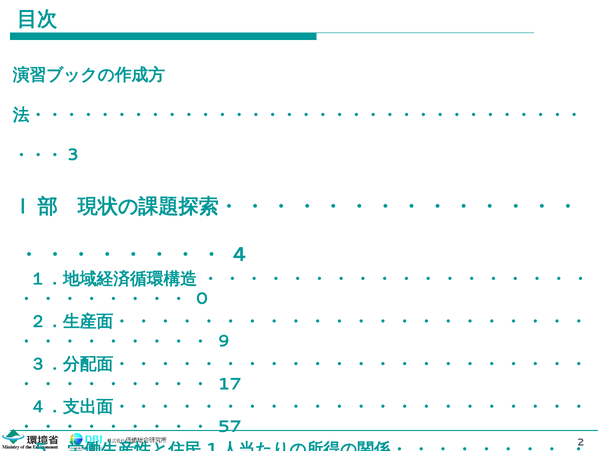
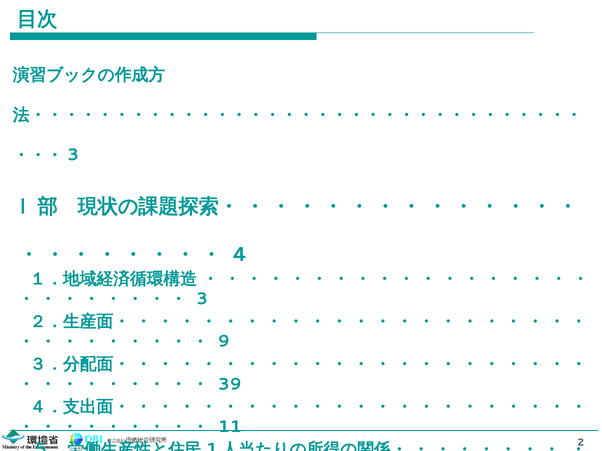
0: 0 -> 3 (202, 299)
17: 17 -> 39 (230, 384)
57: 57 -> 11 (230, 427)
